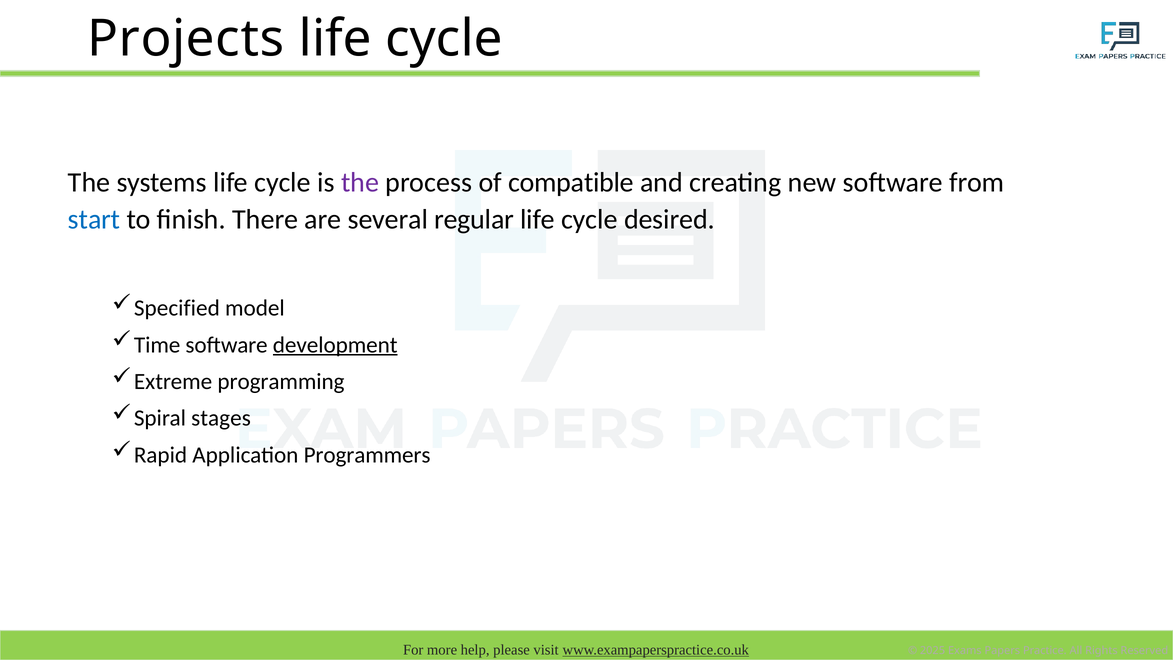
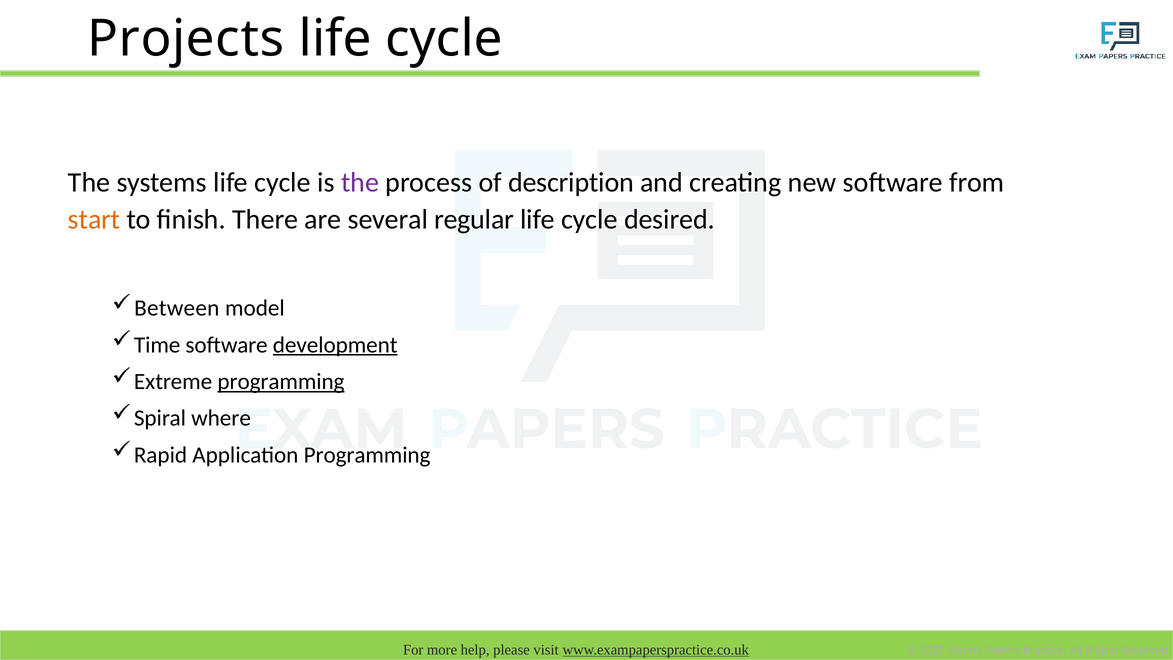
compatible: compatible -> description (571, 182)
start colour: blue -> orange (94, 219)
Specified: Specified -> Between (177, 308)
programming underline: none -> present (281, 381)
stages: stages -> where (221, 418)
Application Programmers: Programmers -> Programming (367, 455)
